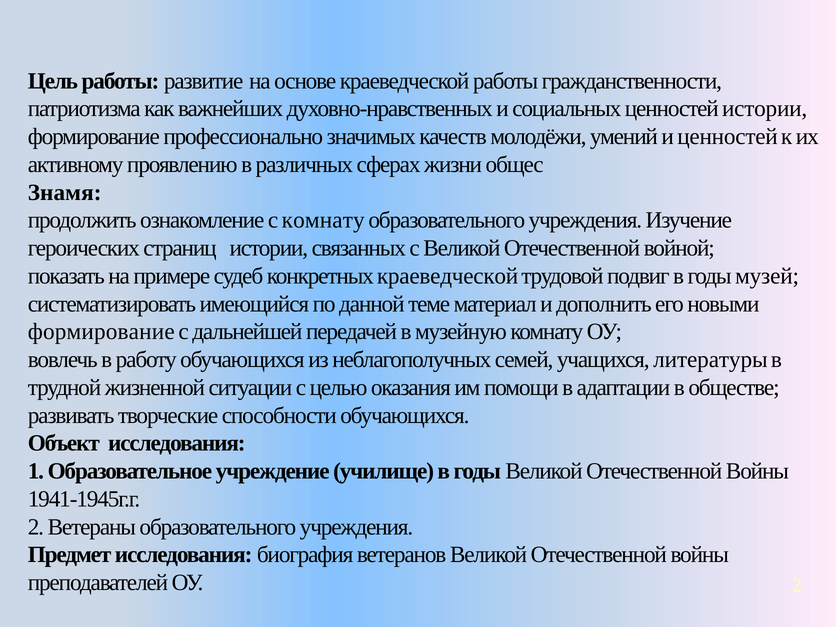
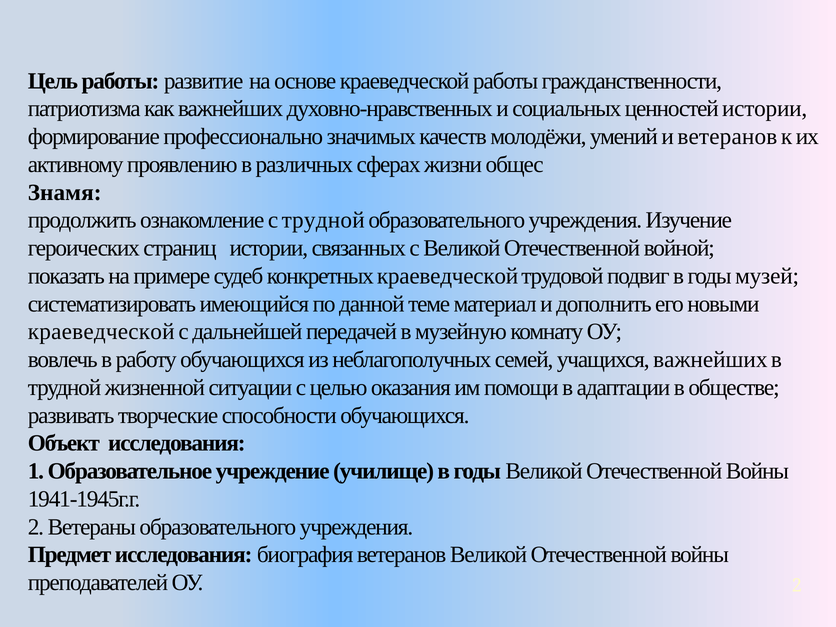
и ценностей: ценностей -> ветеранов (727, 137)
с комнату: комнату -> трудной (323, 220)
формирование: формирование -> краеведческой (101, 332)
учащихся литературы: литературы -> важнейших (710, 360)
